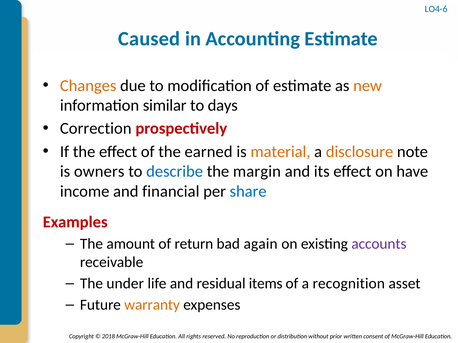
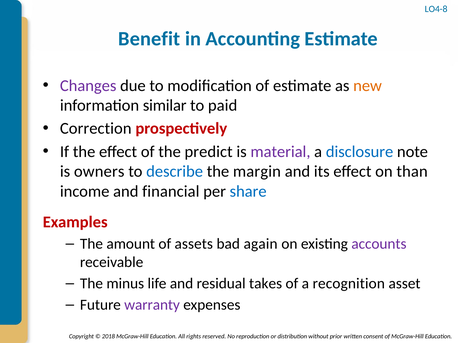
LO4-6: LO4-6 -> LO4-8 (436, 9)
Caused: Caused -> Benefit (149, 39)
Changes colour: orange -> purple (88, 86)
days: days -> paid (223, 106)
earned: earned -> predict (209, 152)
material colour: orange -> purple (280, 152)
disclosure colour: orange -> blue (360, 152)
have: have -> than (412, 172)
return: return -> assets (194, 244)
under: under -> minus (125, 284)
items: items -> takes (266, 284)
warranty colour: orange -> purple (152, 305)
